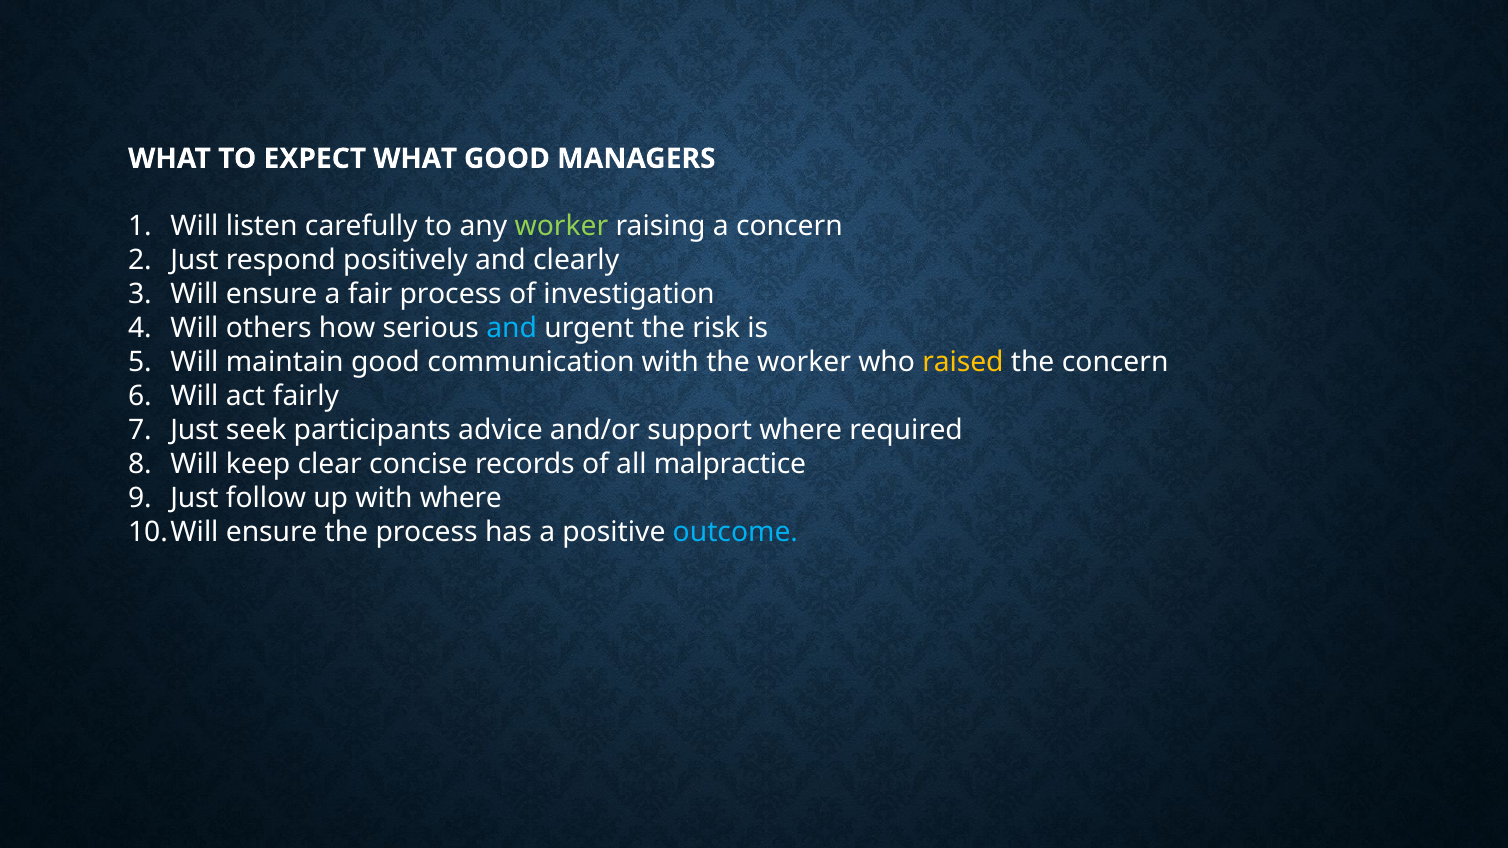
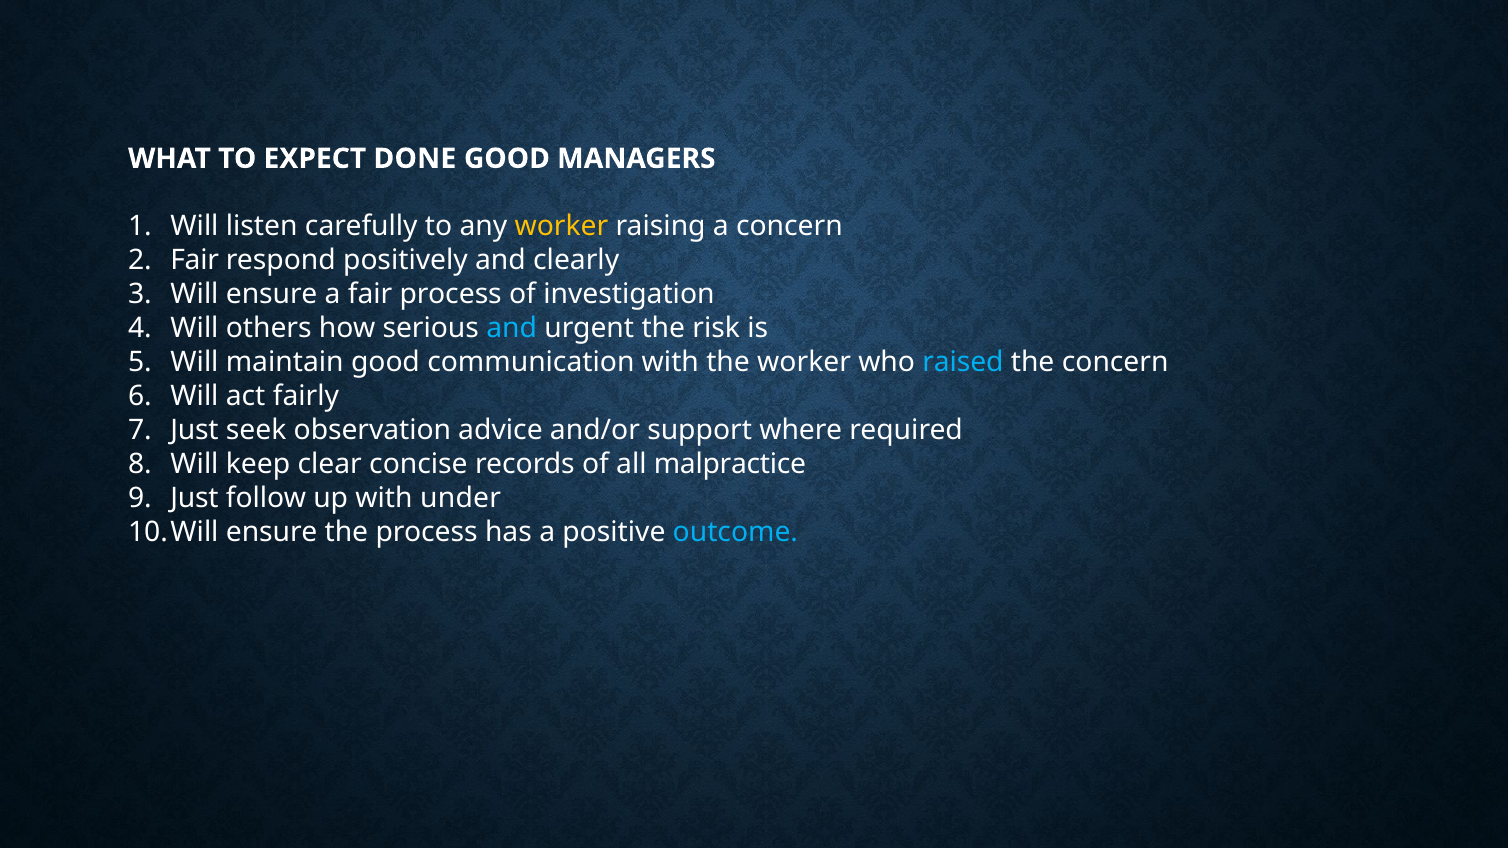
EXPECT WHAT: WHAT -> DONE (415, 159)
worker colour: light green -> yellow (561, 226)
Just: Just -> Fair (195, 260)
raised colour: yellow -> light blue (963, 362)
participants: participants -> observation (372, 430)
with where: where -> under (461, 498)
